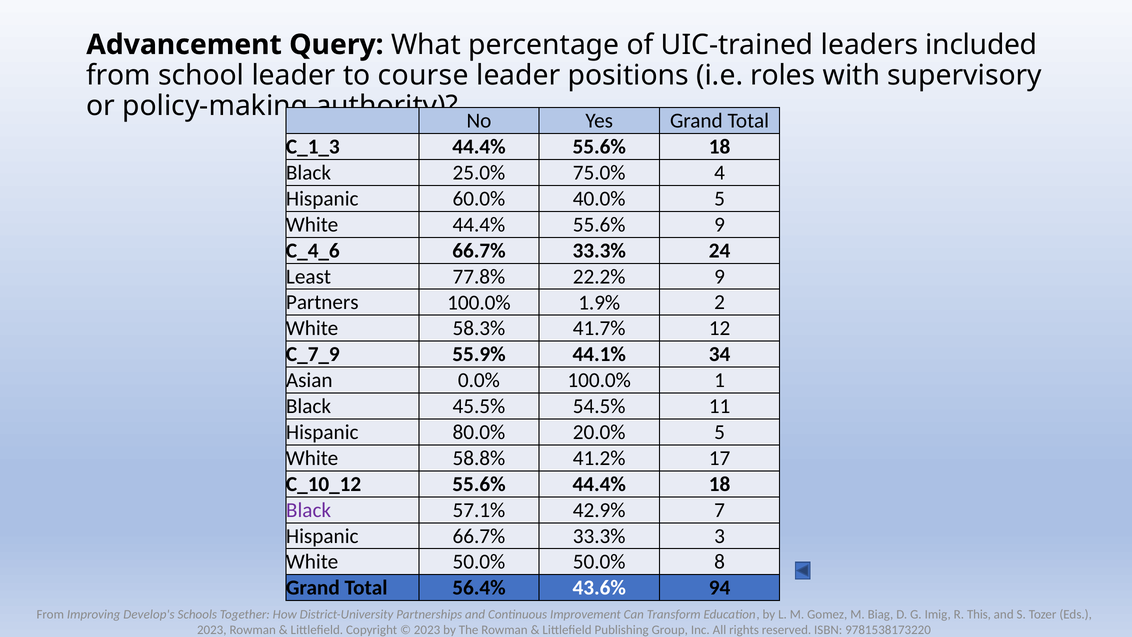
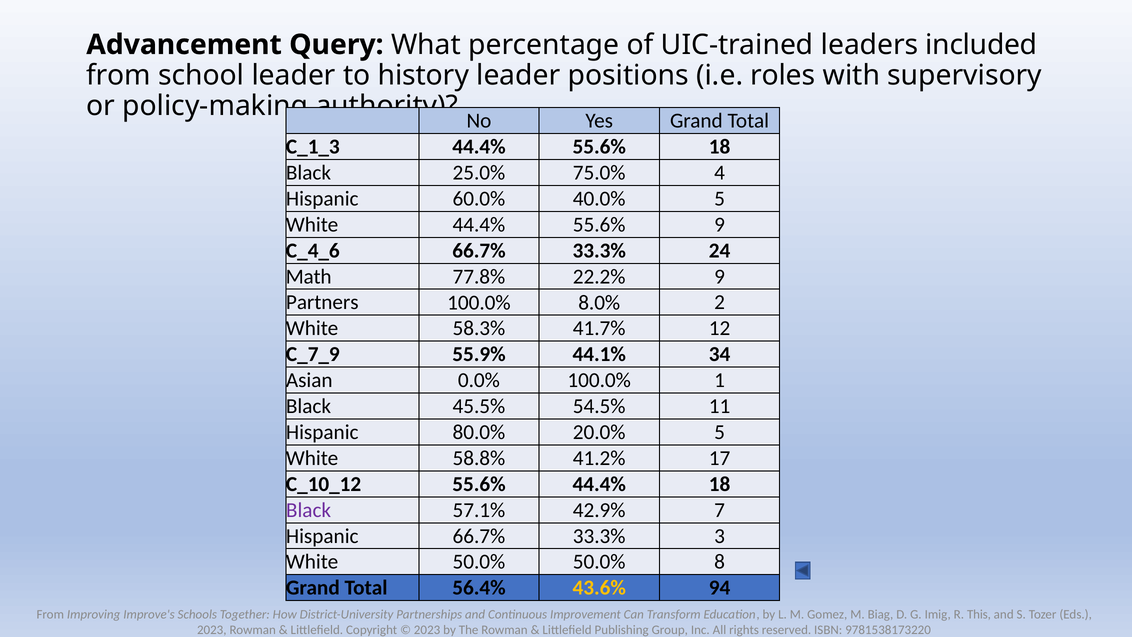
course: course -> history (423, 75)
Least: Least -> Math (309, 276)
1.9%: 1.9% -> 8.0% (599, 302)
43.6% colour: white -> yellow (599, 588)
Develop's: Develop's -> Improve's (149, 614)
